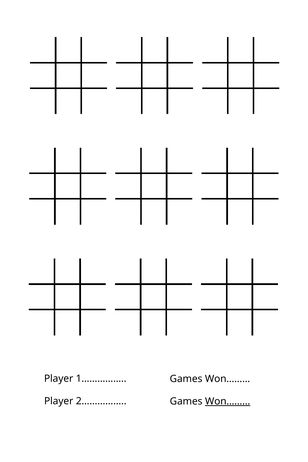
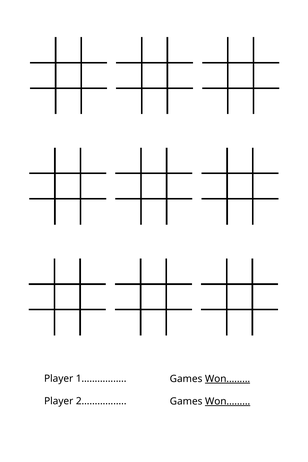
Won……… underline: none -> present (228, 379)
